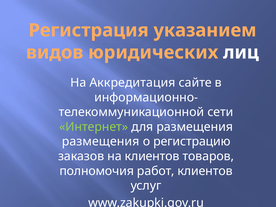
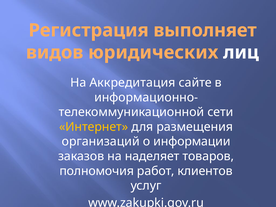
указанием: указанием -> выполняет (205, 30)
Интернет colour: light green -> yellow (94, 127)
размещения: размещения -> организаций (101, 142)
регистрацию: регистрацию -> информации (192, 142)
на клиентов: клиентов -> наделяет (152, 156)
